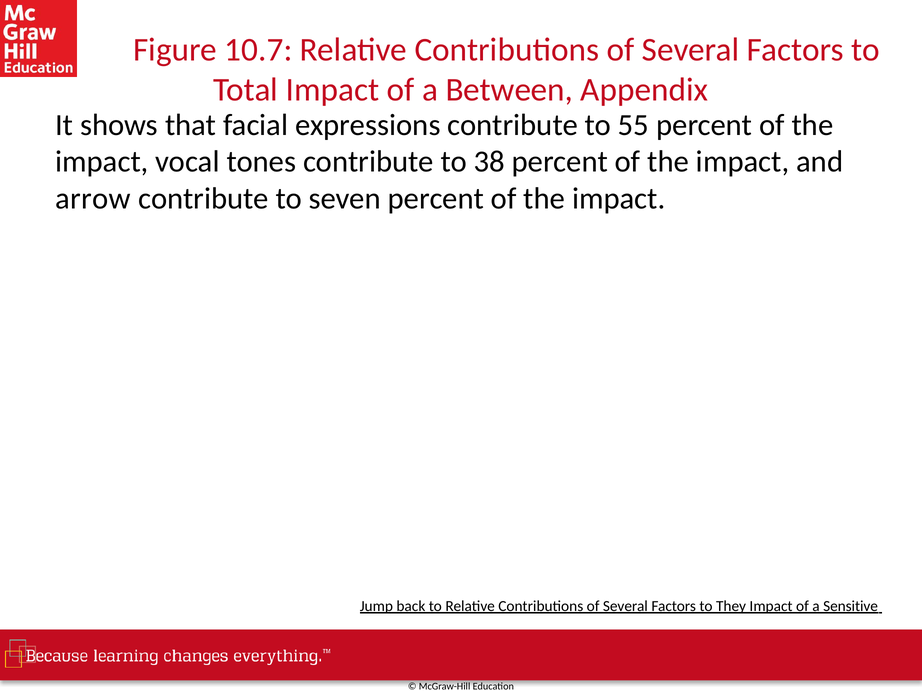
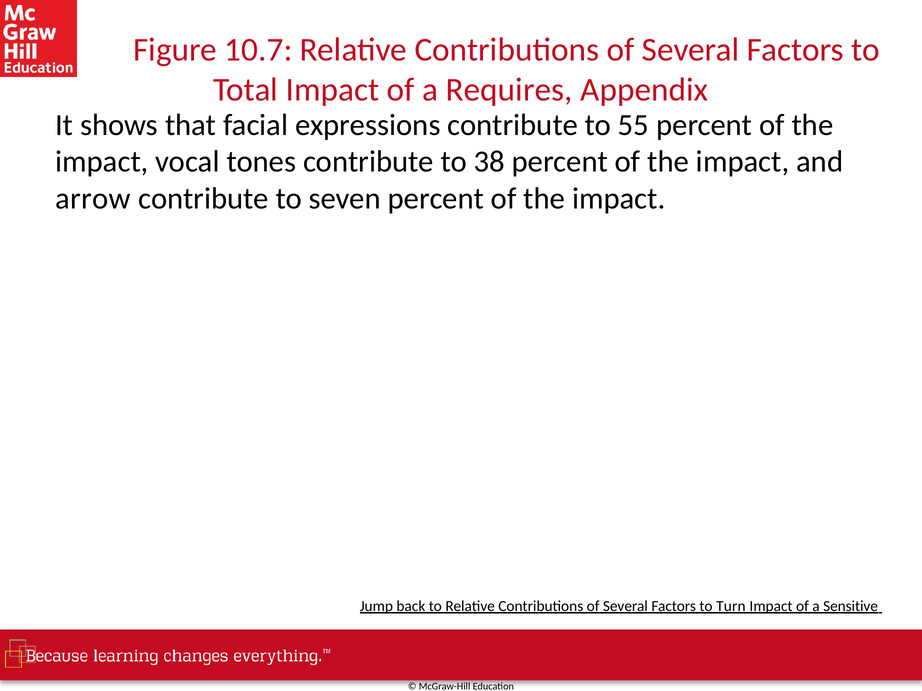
Between: Between -> Requires (509, 90)
They: They -> Turn (731, 606)
